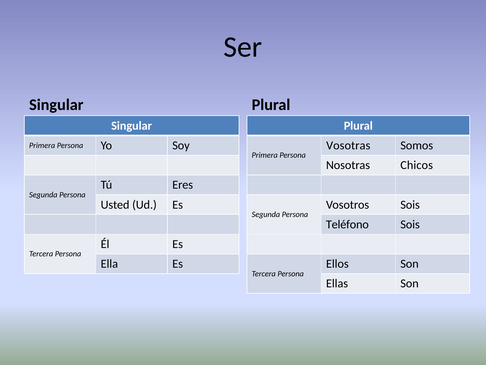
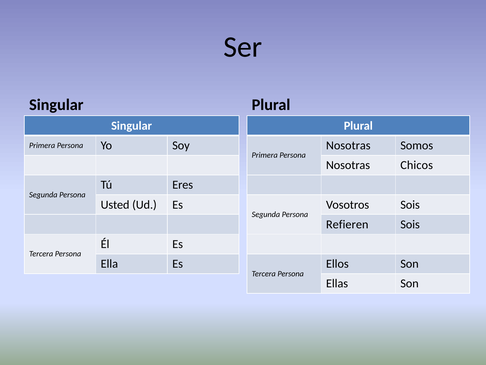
Vosotras: Vosotras -> Nosotras (348, 145)
Teléfono: Teléfono -> Refieren (347, 224)
